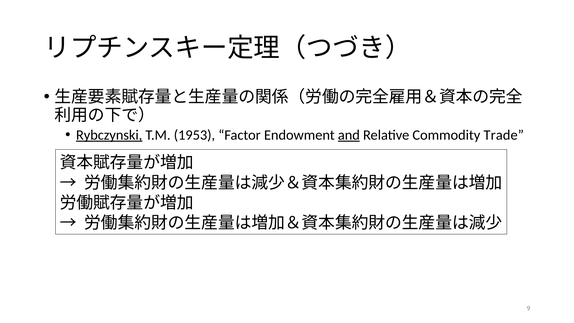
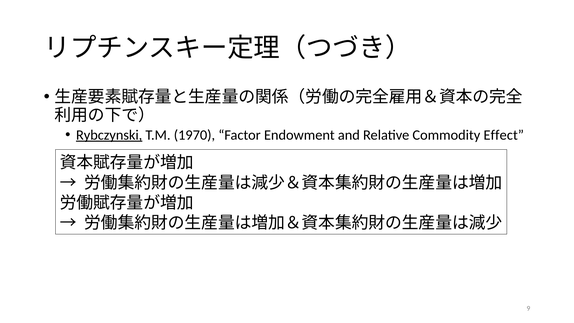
1953: 1953 -> 1970 (194, 135)
and underline: present -> none (349, 135)
Trade: Trade -> Effect (504, 135)
